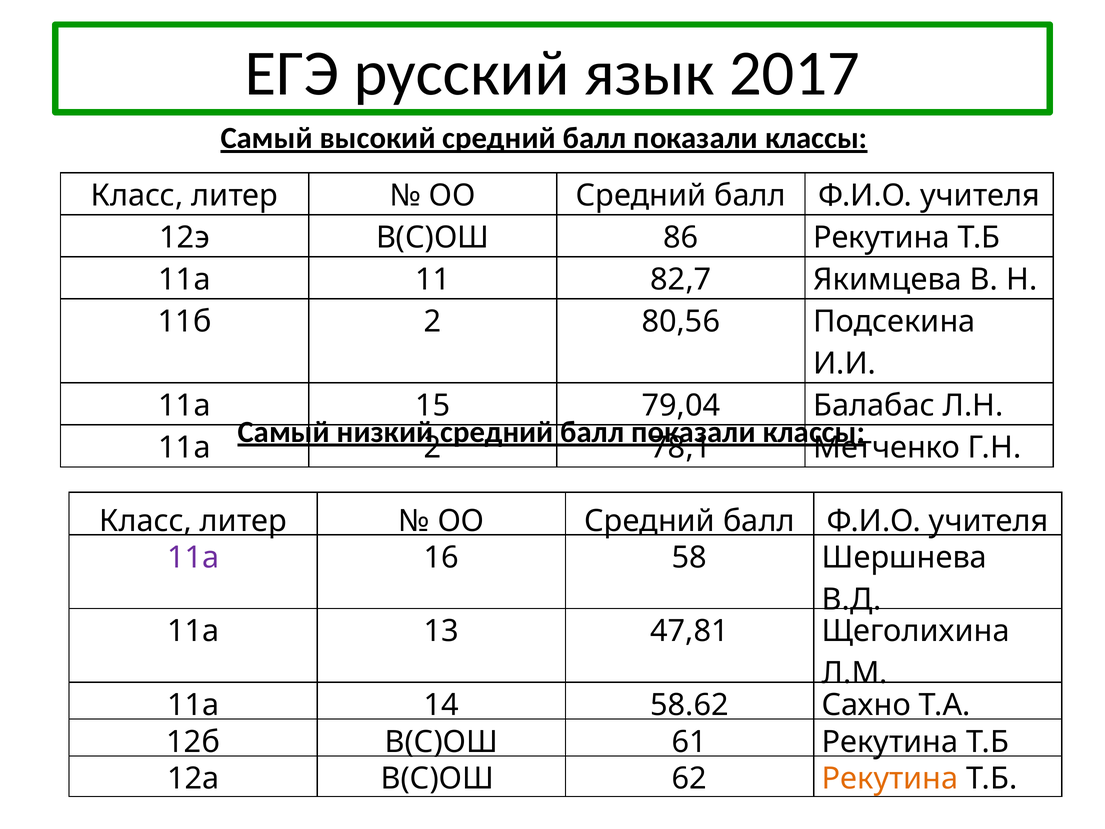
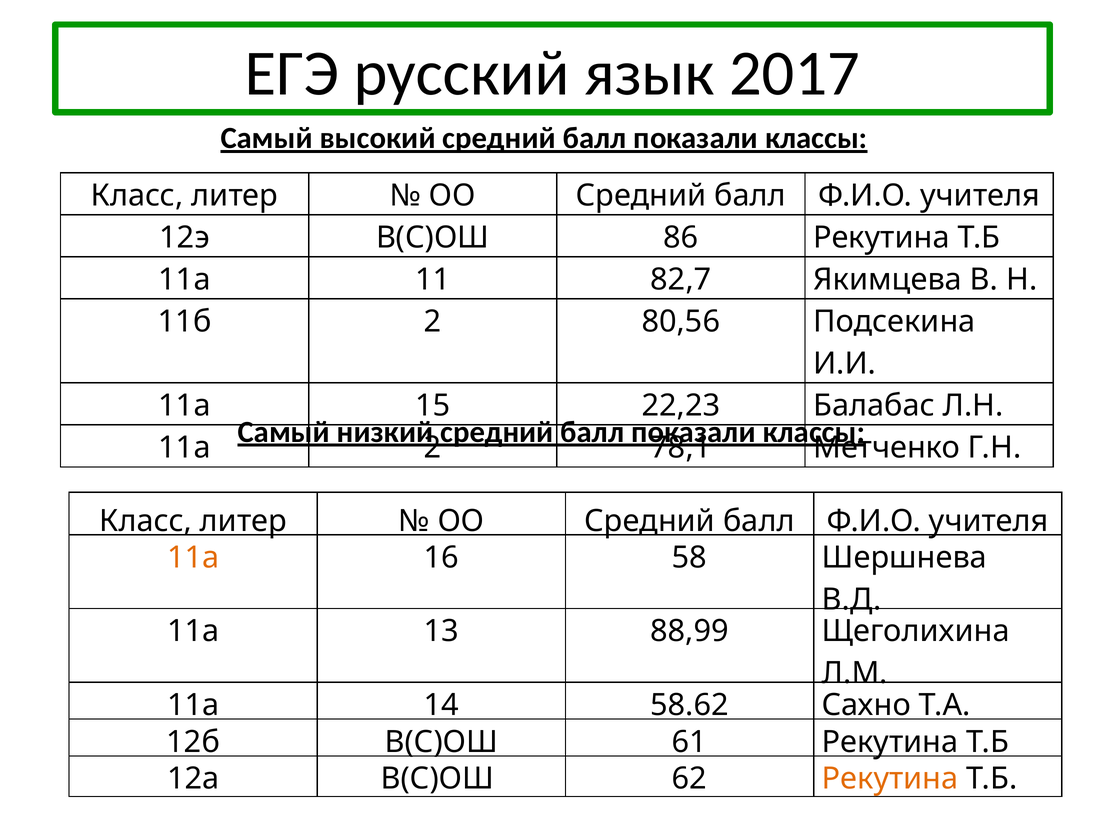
79,04: 79,04 -> 22,23 (681, 406)
11а colour: purple -> orange (193, 557)
47,81: 47,81 -> 88,99 (690, 631)
